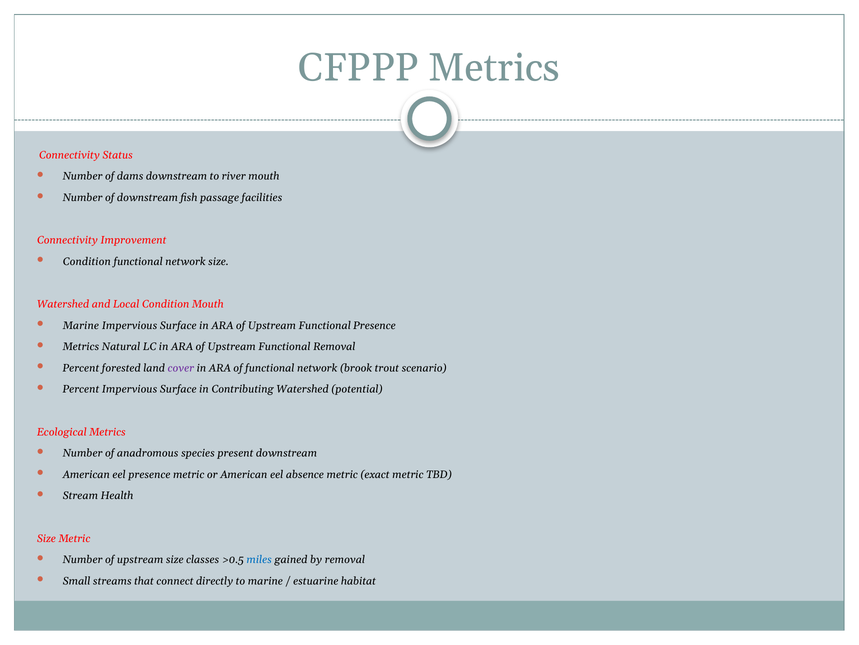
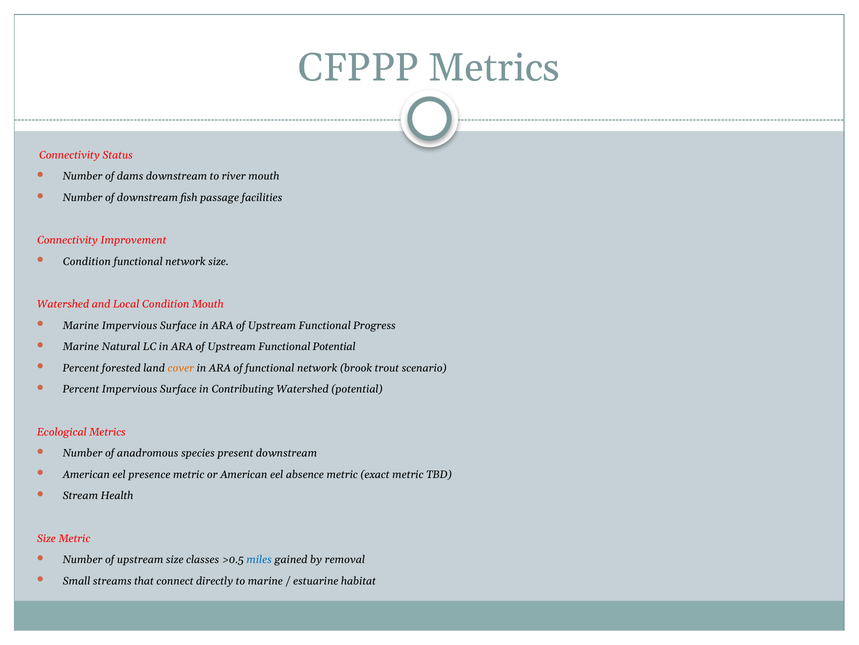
Functional Presence: Presence -> Progress (375, 325)
Metrics: Metrics -> Marine (81, 346)
Functional Removal: Removal -> Potential (334, 346)
cover colour: purple -> orange (181, 368)
